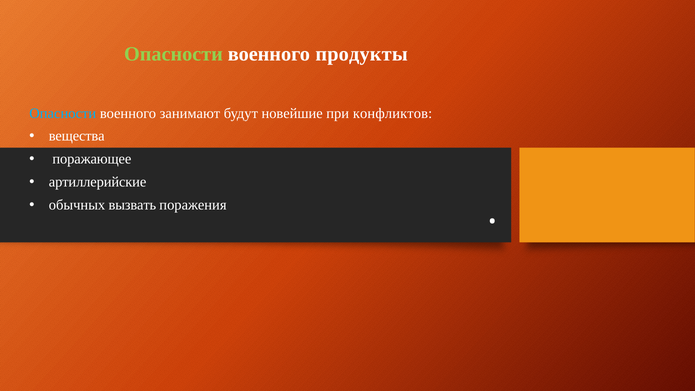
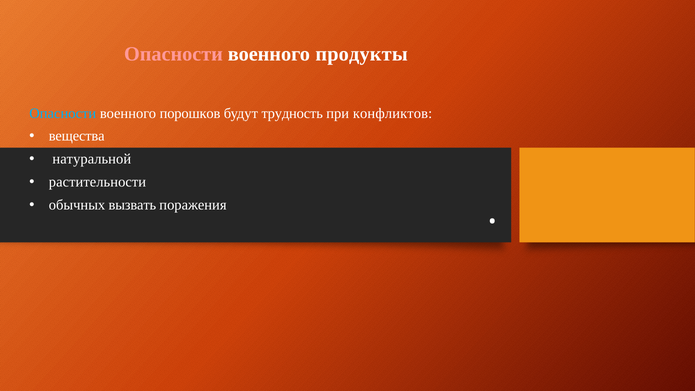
Опасности colour: light green -> pink (173, 54)
занимают: занимают -> порошков (190, 113)
новейшие: новейшие -> трудность (292, 113)
поражающее: поражающее -> натуральной (92, 159)
артиллерийские: артиллерийские -> растительности (97, 182)
